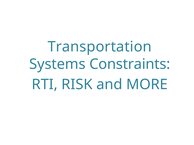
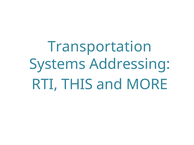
Constraints: Constraints -> Addressing (130, 64)
RISK: RISK -> THIS (77, 85)
